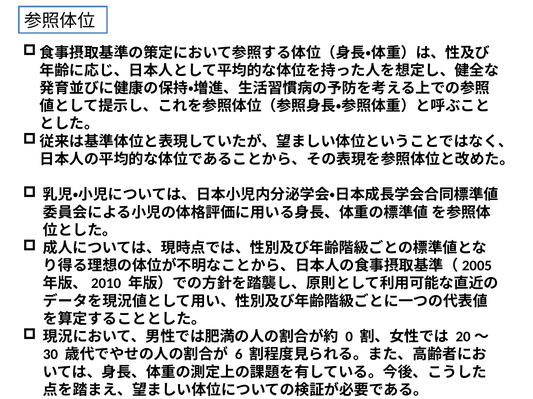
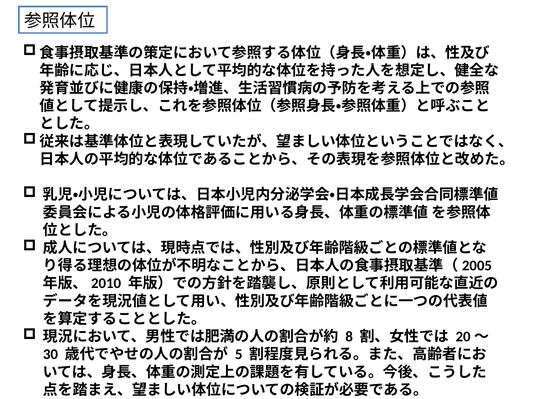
0: 0 -> 8 (349, 337)
6: 6 -> 5 (239, 355)
